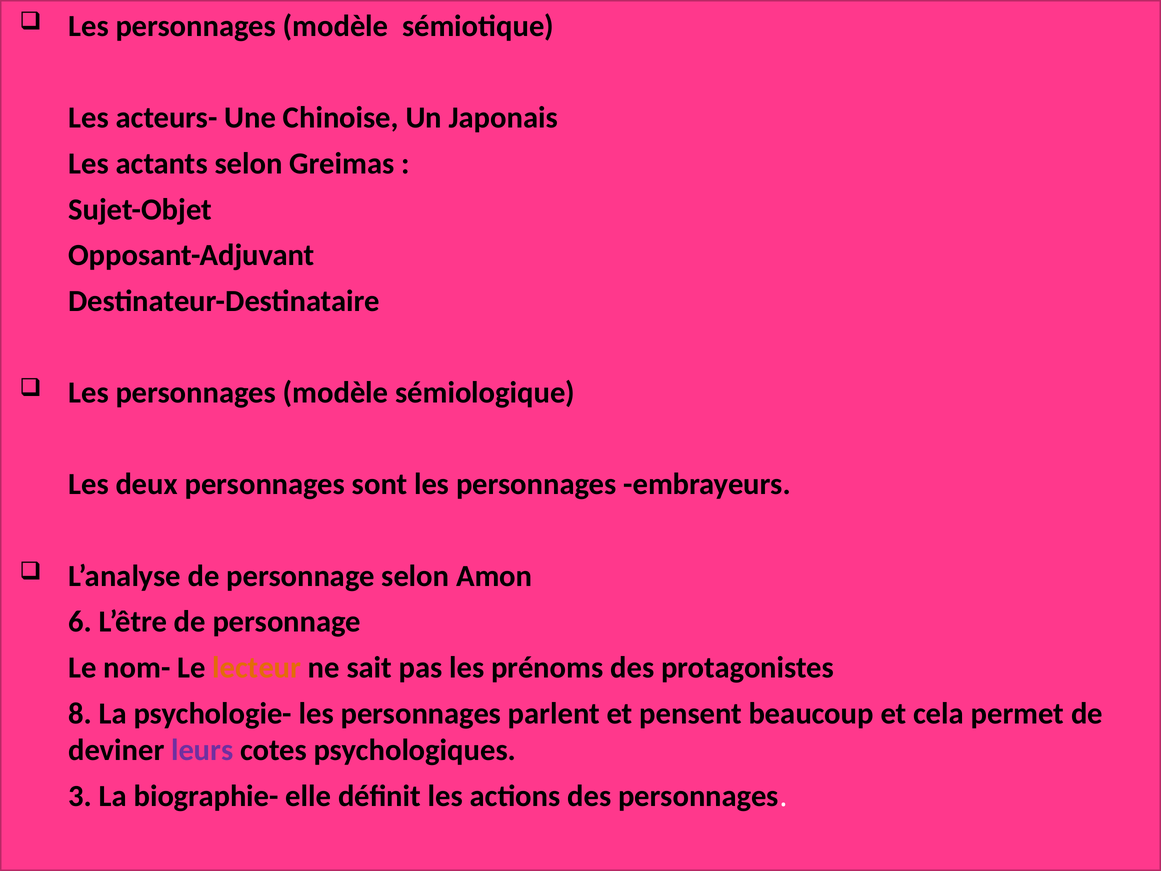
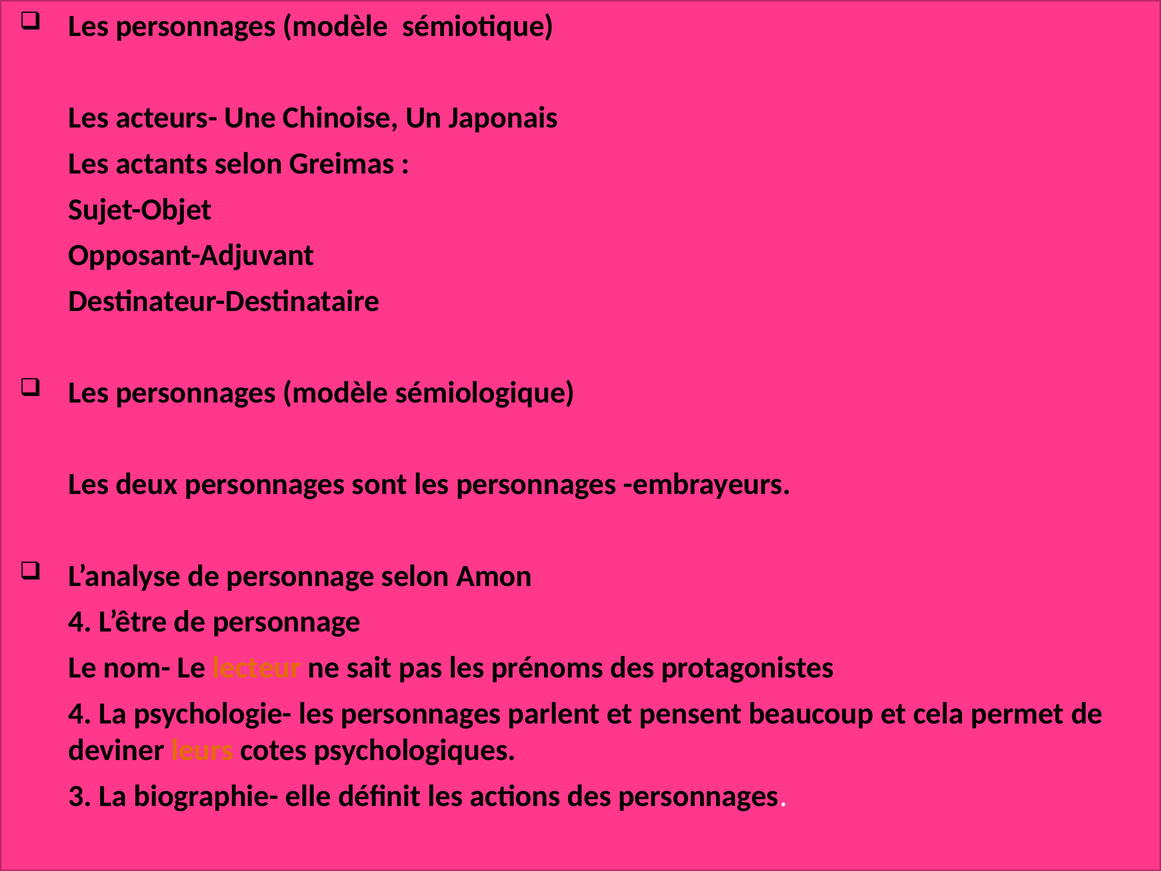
6: 6 -> 4 (80, 622)
8: 8 -> 4 (80, 713)
leurs colour: purple -> orange (202, 750)
